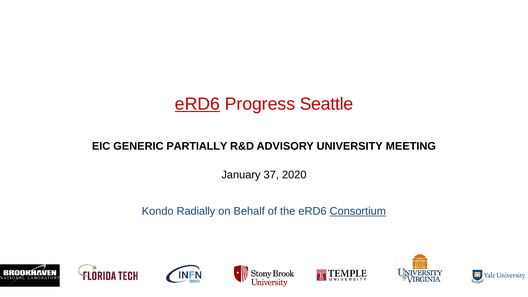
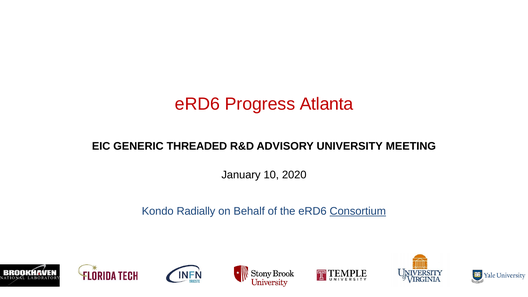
eRD6 underline: present -> none (197, 104)
Seattle: Seattle -> Atlanta (327, 104)
PARTIALLY: PARTIALLY -> THREADED (197, 146)
37: 37 -> 10 (271, 175)
